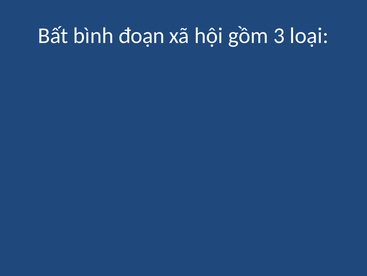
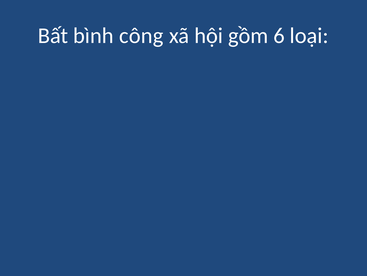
đoạn: đoạn -> công (141, 36)
3: 3 -> 6 (279, 36)
